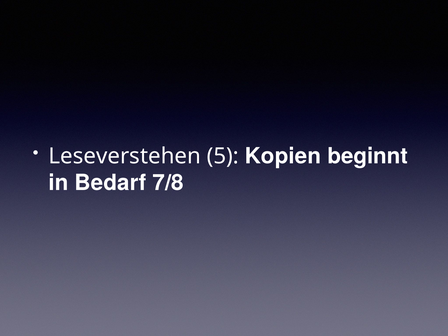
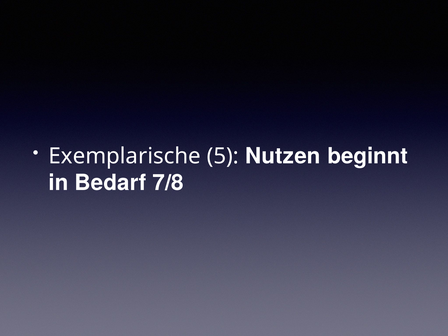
Leseverstehen: Leseverstehen -> Exemplarische (125, 156)
Kopien: Kopien -> Nutzen (283, 156)
